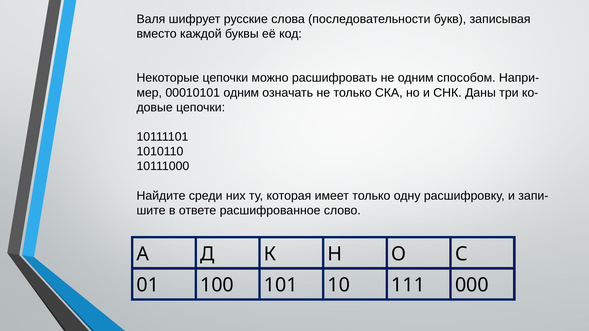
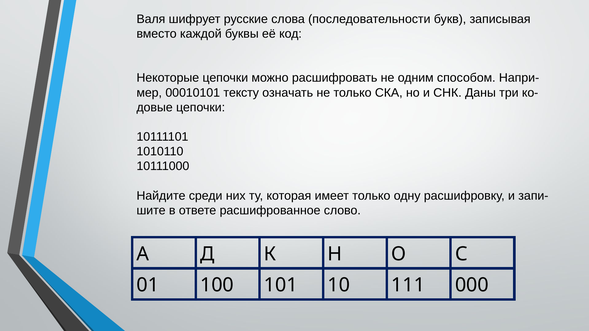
00010101 одним: одним -> тексту (241, 93)
